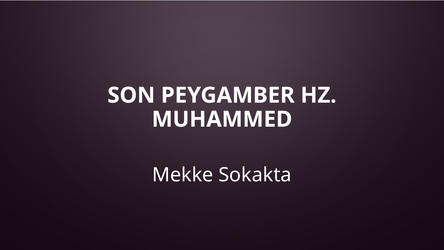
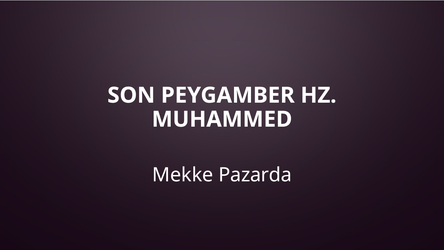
Sokakta: Sokakta -> Pazarda (255, 175)
